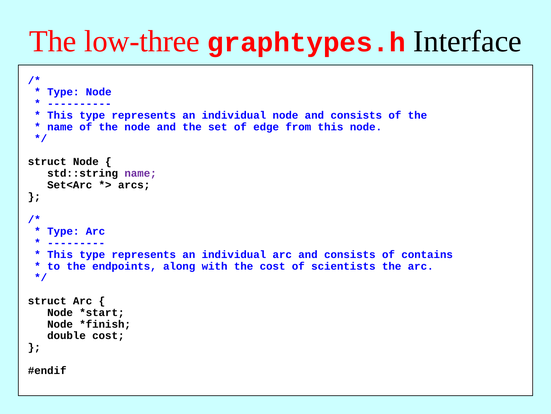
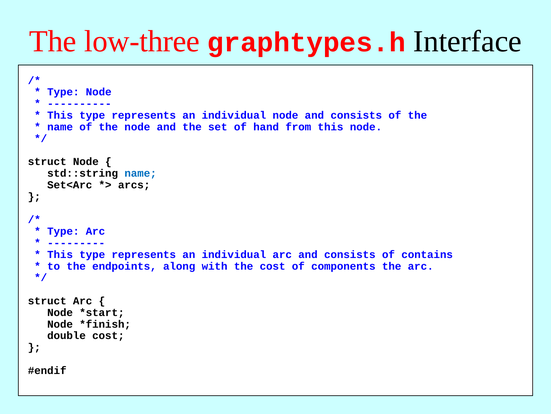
edge: edge -> hand (266, 127)
name colour: purple -> blue (141, 173)
scientists: scientists -> components (343, 266)
